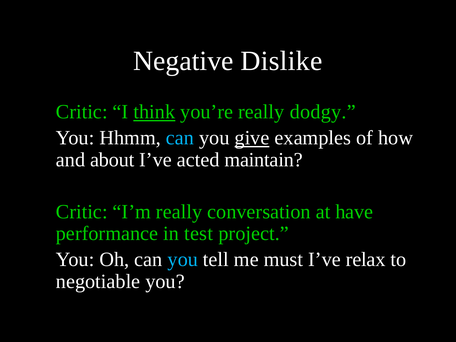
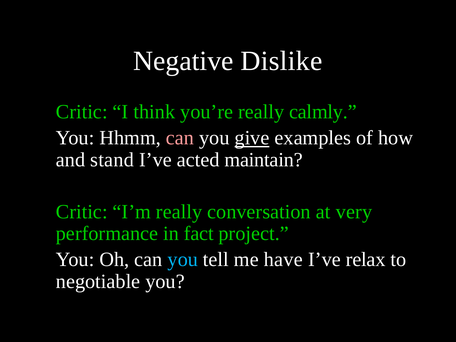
think underline: present -> none (154, 112)
dodgy: dodgy -> calmly (323, 112)
can colour: light blue -> pink (180, 138)
about: about -> stand (112, 160)
have: have -> very (354, 212)
test: test -> fact (199, 234)
must: must -> have (283, 260)
